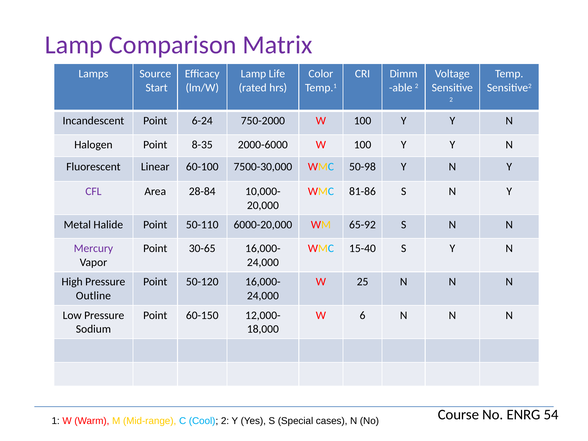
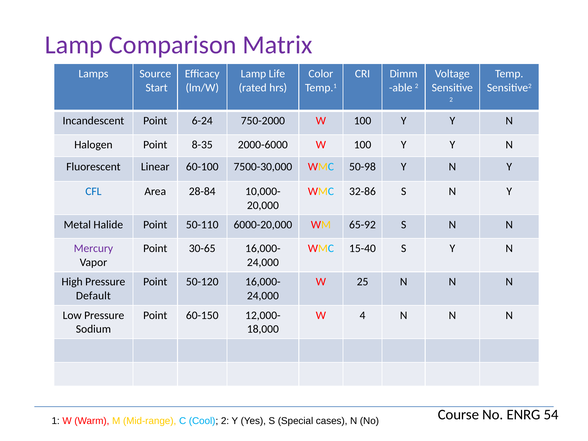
CFL colour: purple -> blue (93, 191)
81-86: 81-86 -> 32-86 (362, 191)
Outline: Outline -> Default (93, 296)
6: 6 -> 4 (363, 315)
